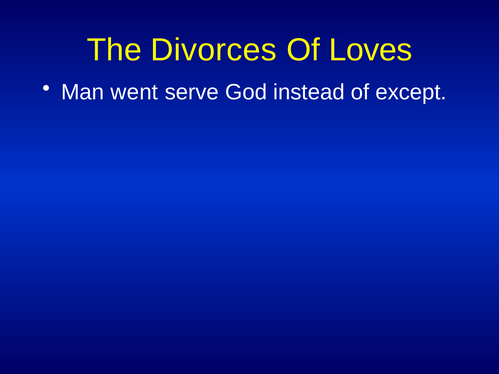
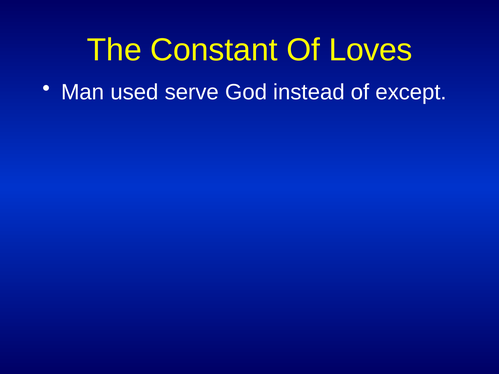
Divorces: Divorces -> Constant (214, 50)
went: went -> used (134, 92)
